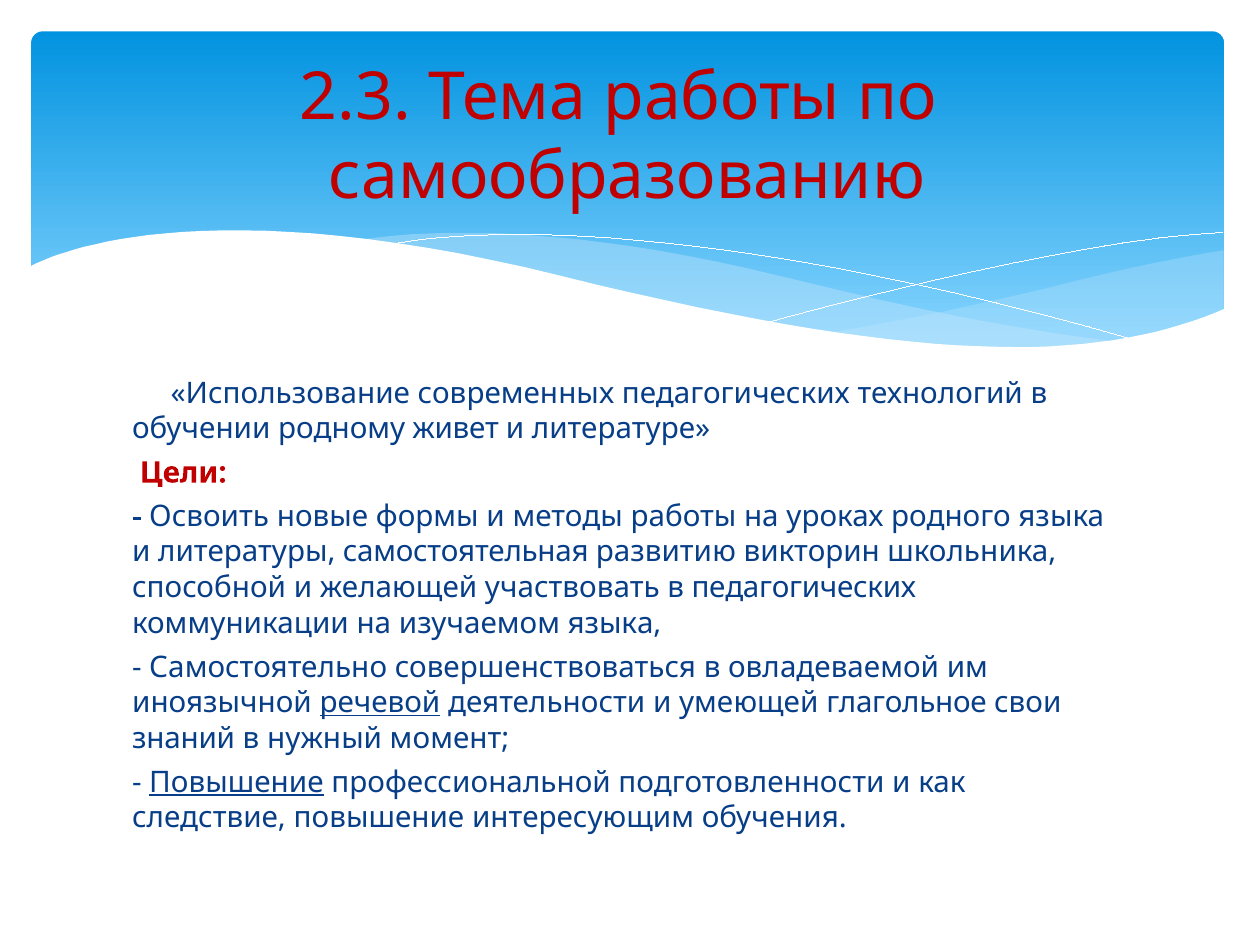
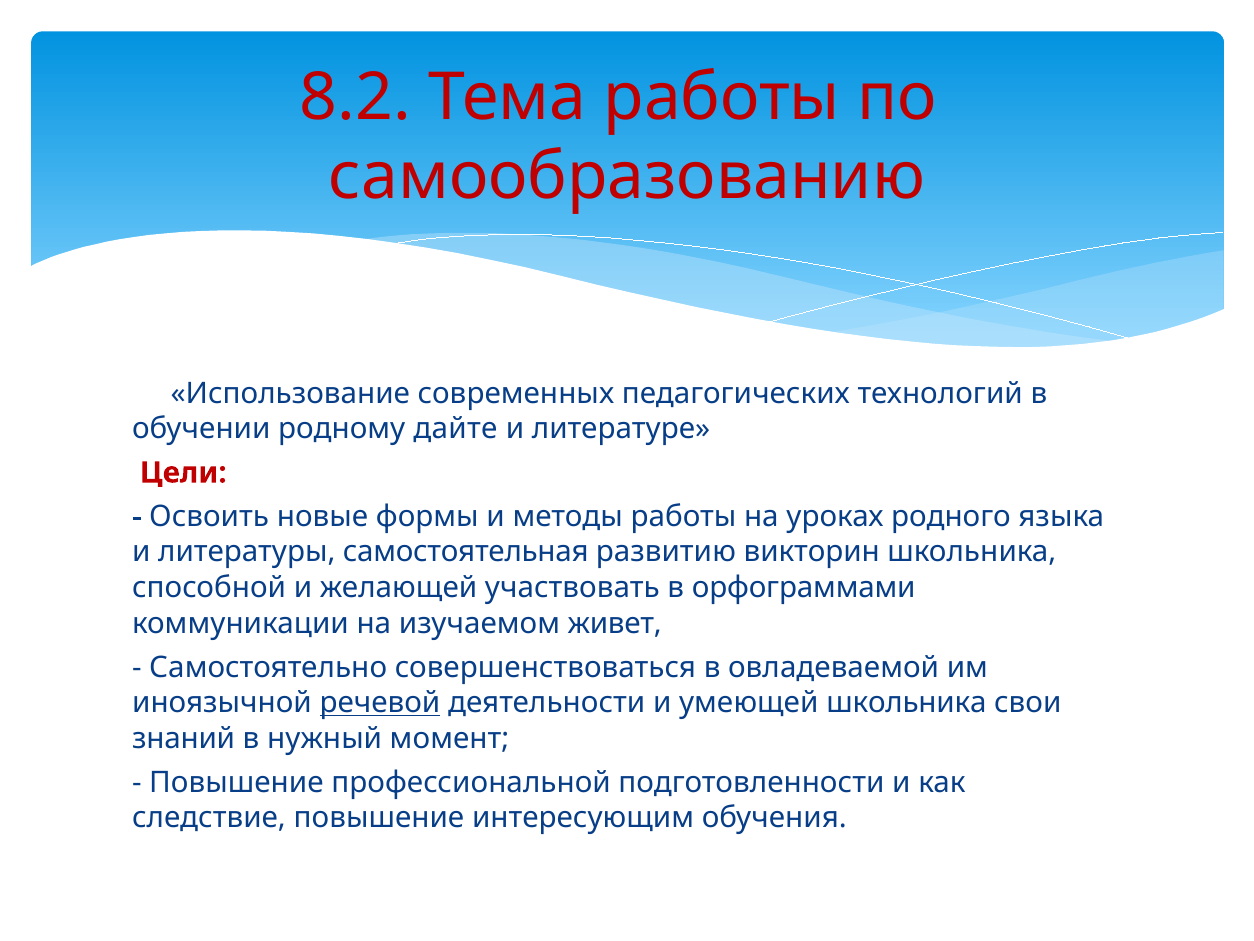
2.3: 2.3 -> 8.2 (355, 97)
живет: живет -> дайте (455, 429)
в педагогических: педагогических -> орфограммами (804, 587)
изучаемом языка: языка -> живет (615, 623)
умеющей глагольное: глагольное -> школьника (906, 702)
Повышение underline: present -> none (236, 782)
